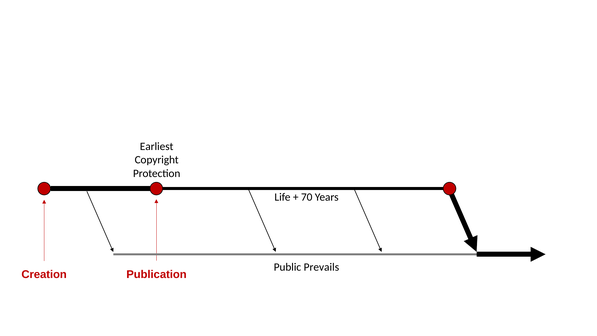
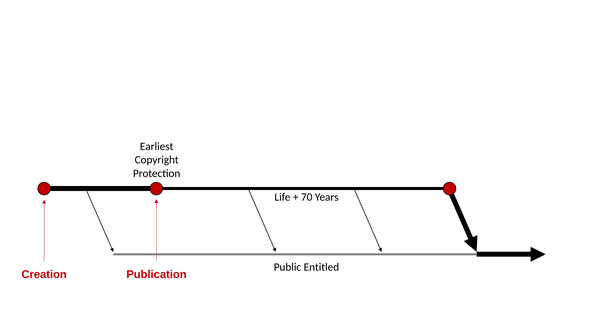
Prevails: Prevails -> Entitled (321, 267)
